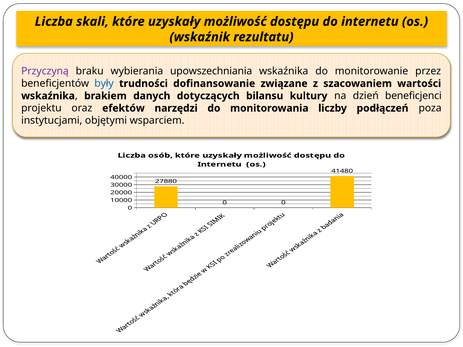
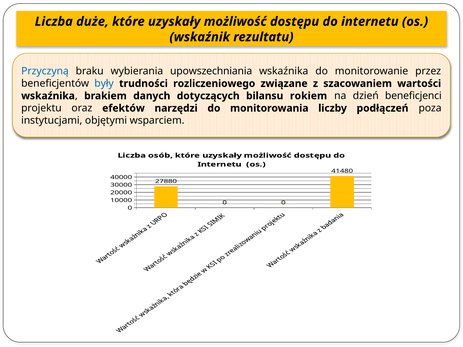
skali: skali -> duże (92, 22)
Przyczyną colour: purple -> blue (45, 71)
dofinansowanie: dofinansowanie -> rozliczeniowego (214, 84)
kultury: kultury -> rokiem (309, 96)
